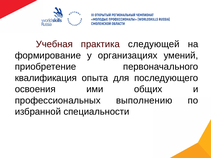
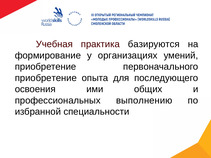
следующей: следующей -> базируются (154, 44)
квалификация: квалификация -> приобретение (46, 78)
